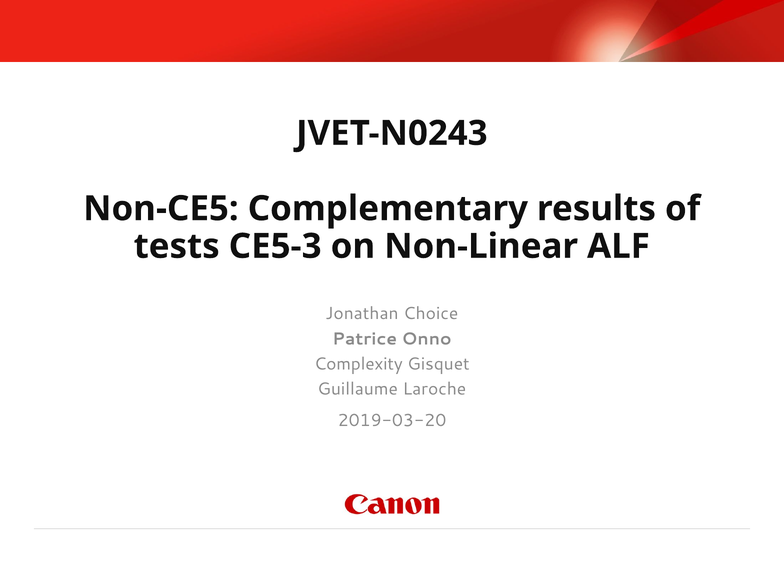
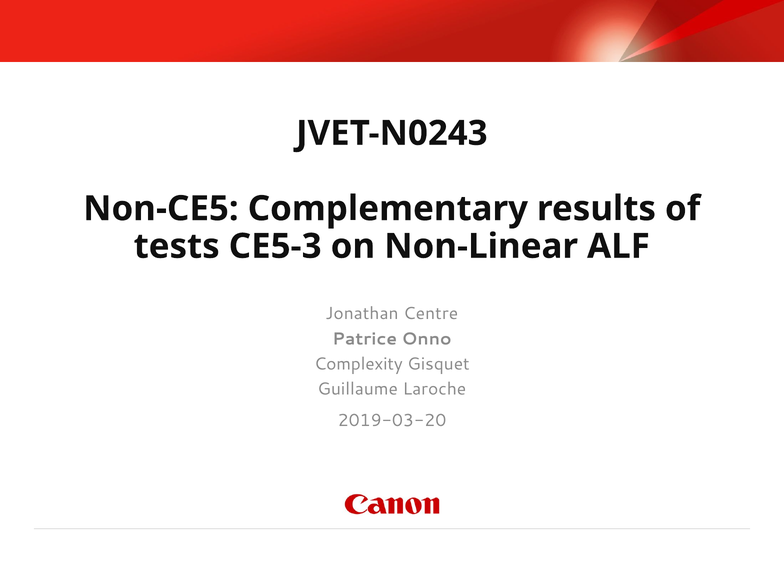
Jonathan Choice: Choice -> Centre (431, 314)
